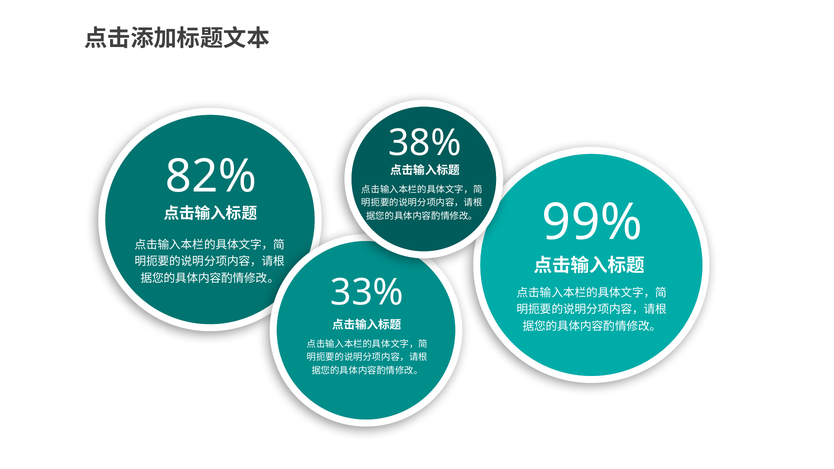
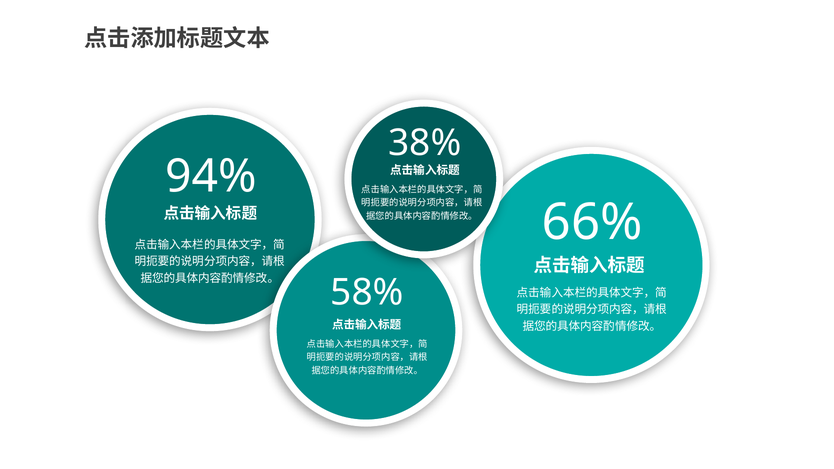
82%: 82% -> 94% (211, 177)
99%: 99% -> 66% (592, 223)
33%: 33% -> 58% (367, 293)
